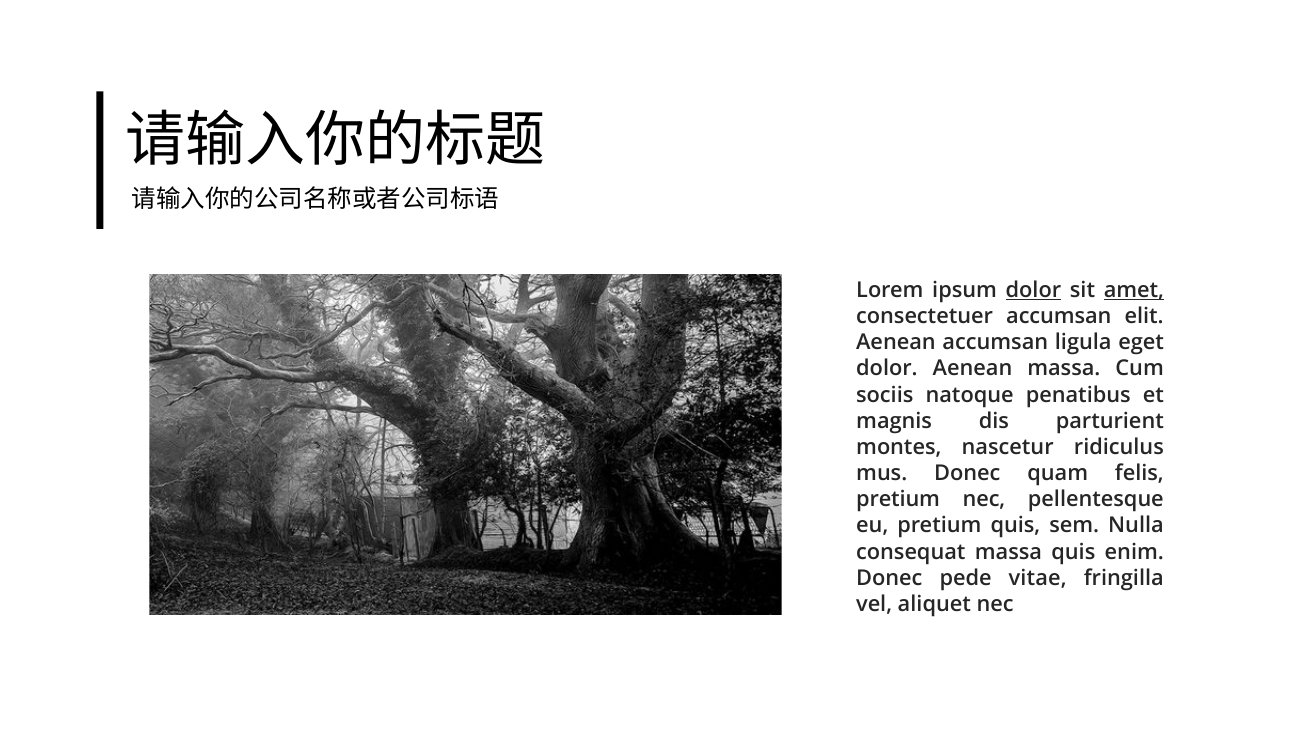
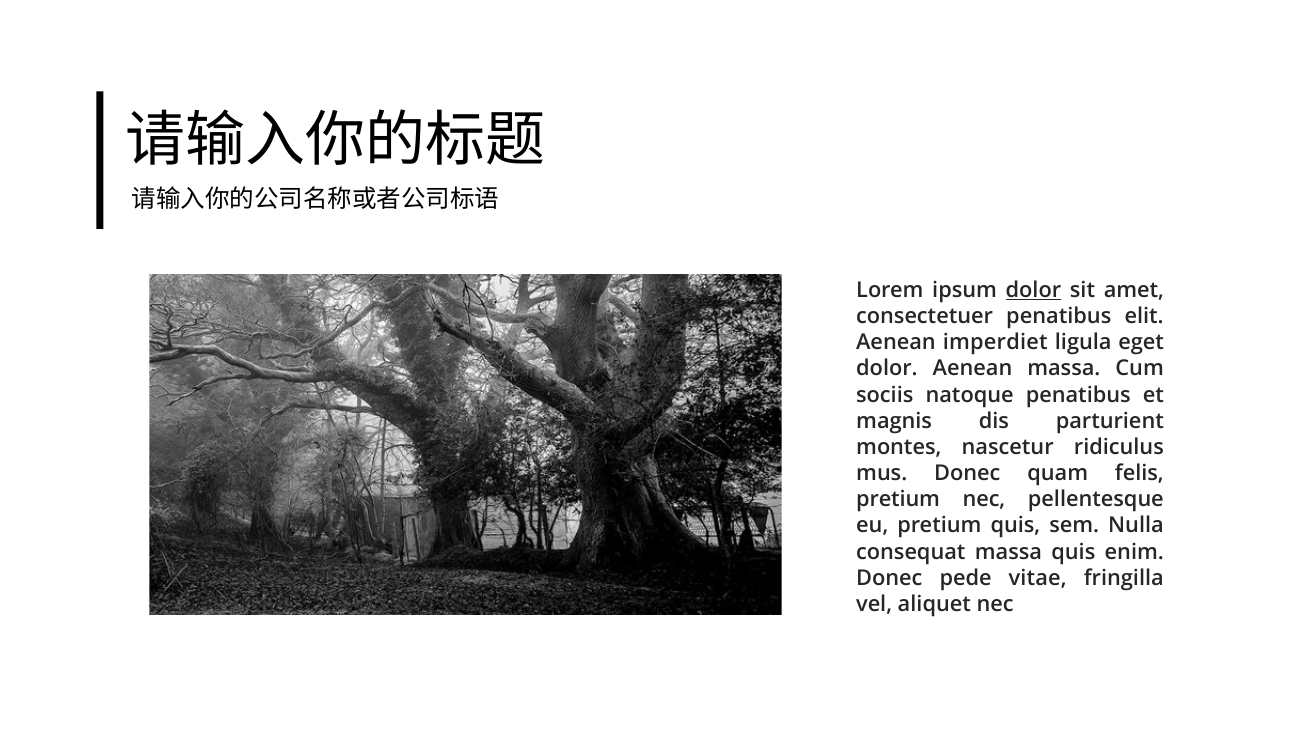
amet underline: present -> none (1134, 290)
consectetuer accumsan: accumsan -> penatibus (1059, 316)
Aenean accumsan: accumsan -> imperdiet (995, 342)
